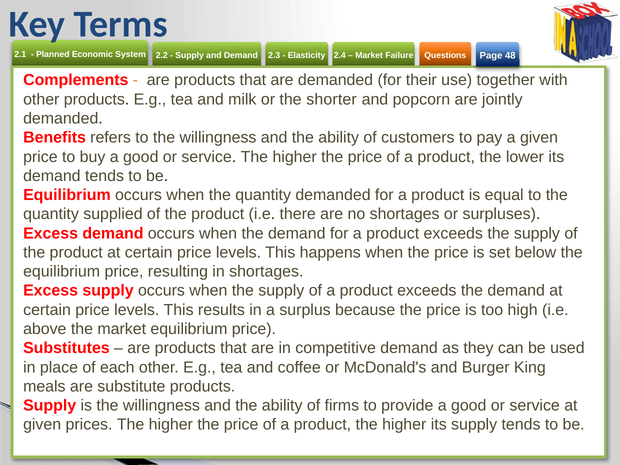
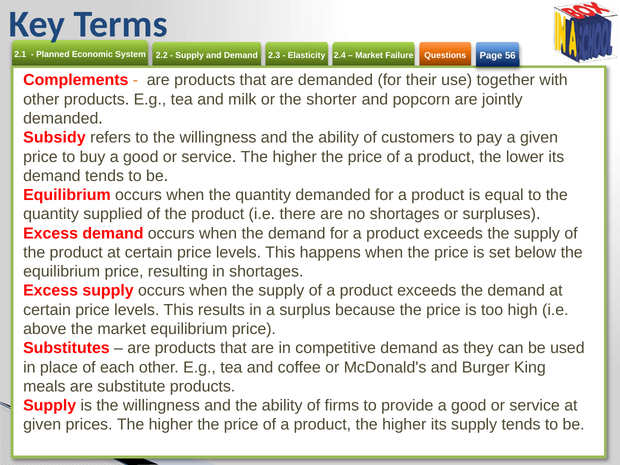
48: 48 -> 56 (510, 55)
Benefits: Benefits -> Subsidy (54, 138)
